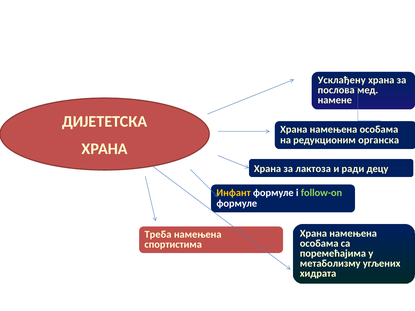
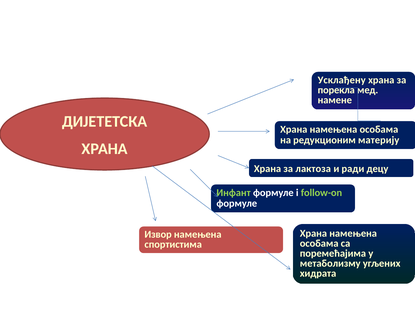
послова: послова -> порекла (336, 90)
органска: органска -> материју (379, 140)
Инфант colour: yellow -> light green (234, 193)
Треба: Треба -> Извор (158, 235)
